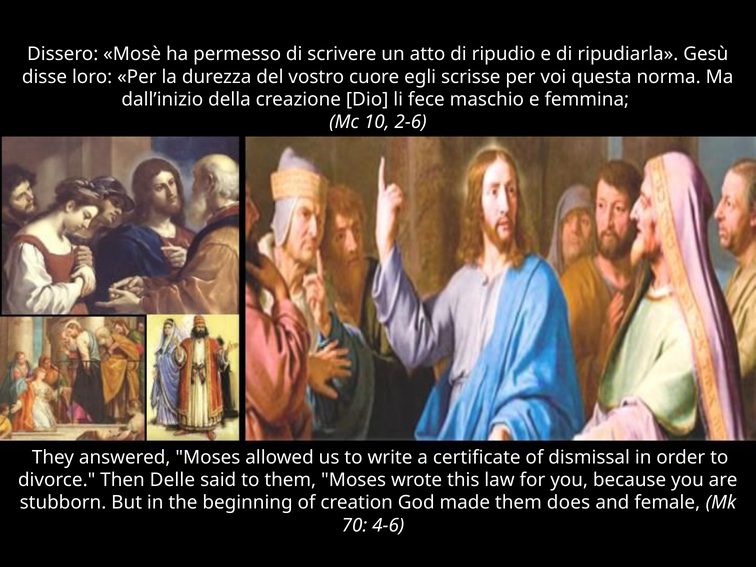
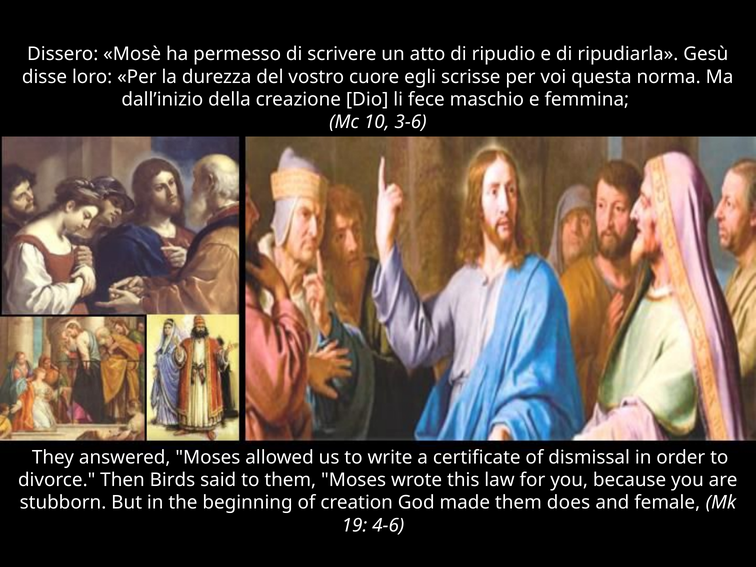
2-6: 2-6 -> 3-6 (411, 122)
Delle: Delle -> Birds (172, 480)
70: 70 -> 19 (355, 525)
